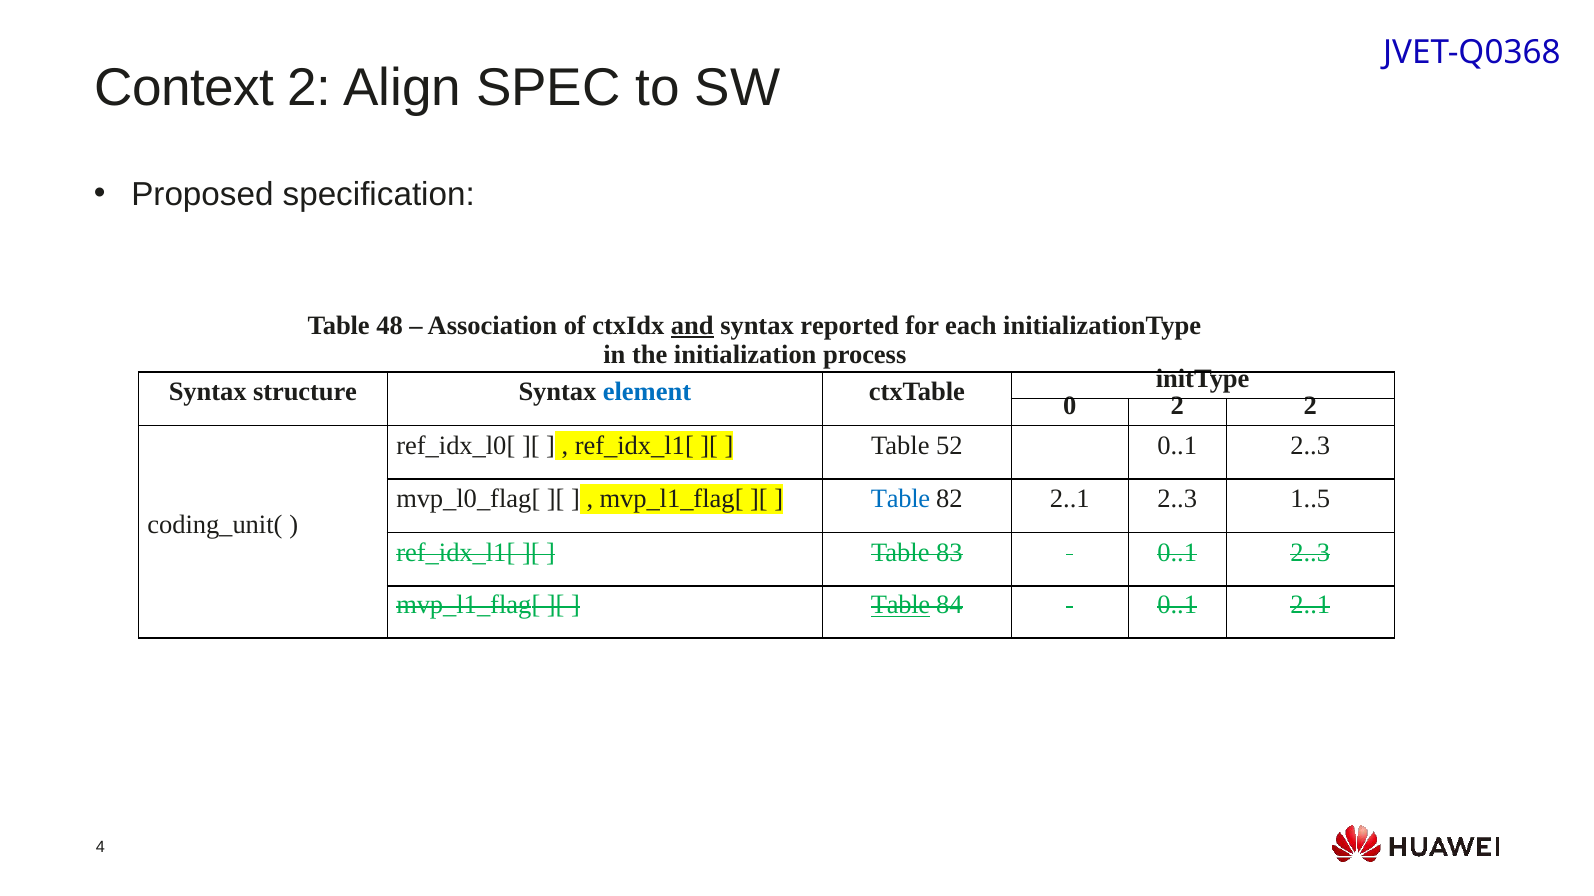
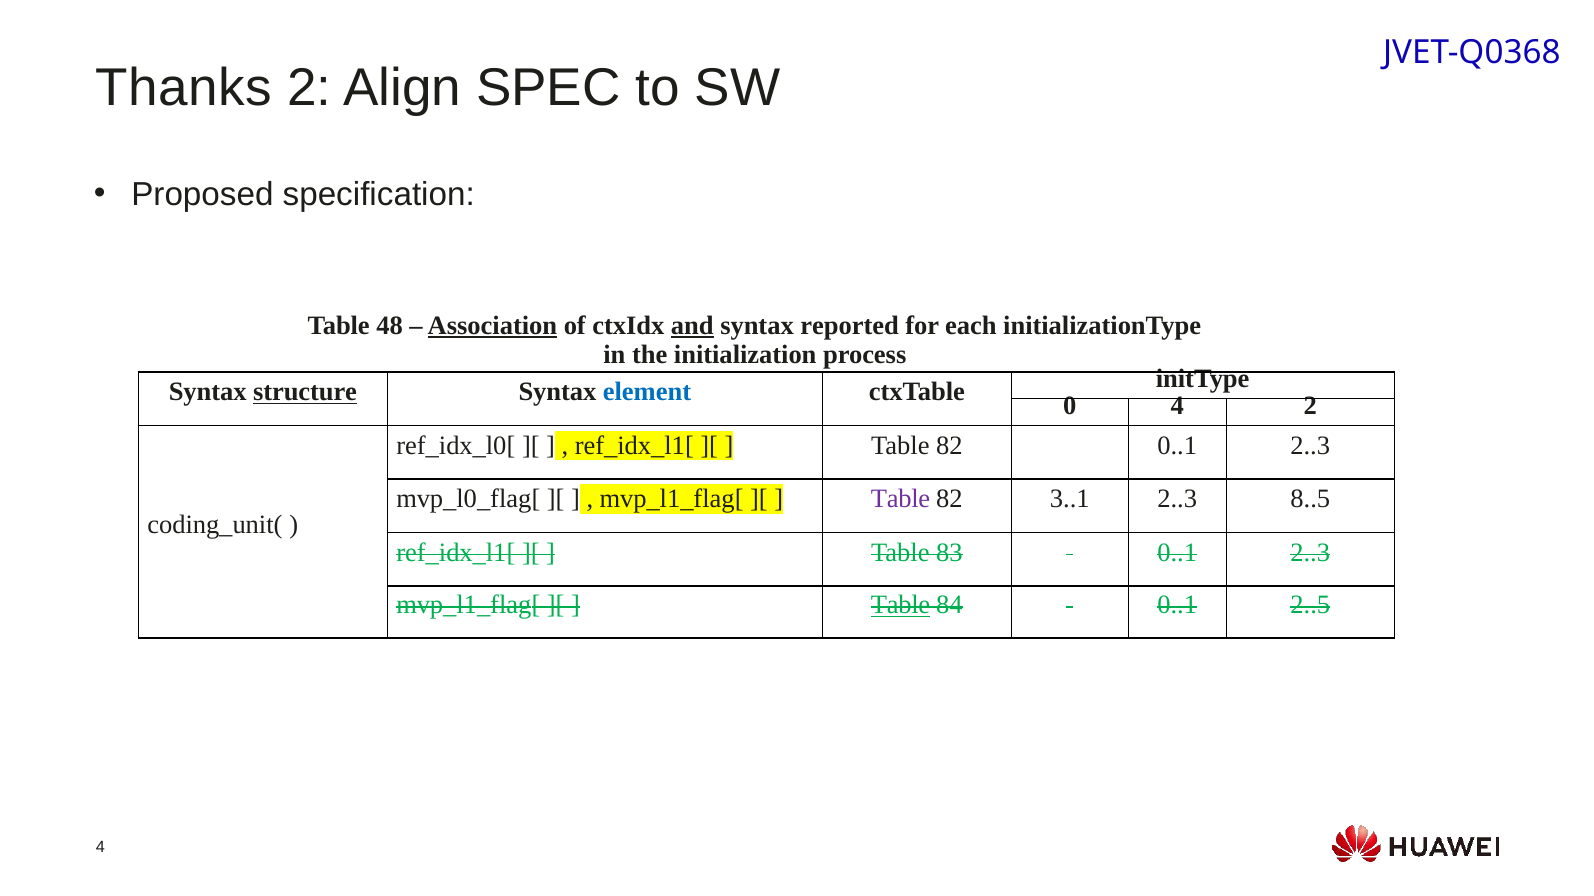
Context: Context -> Thanks (184, 88)
Association underline: none -> present (492, 326)
structure underline: none -> present (305, 392)
0 2: 2 -> 4 (1177, 405)
52: 52 -> 82 (949, 446)
Table colour: blue -> purple (901, 499)
82 2..1: 2..1 -> 3..1 (1070, 499)
1..5: 1..5 -> 8..5 (1310, 499)
0..1 2..1: 2..1 -> 2..5 (1310, 605)
